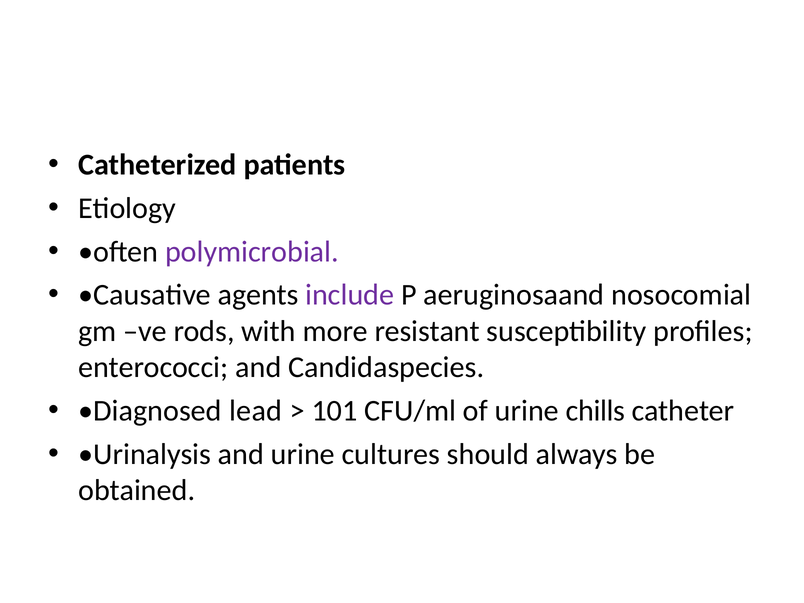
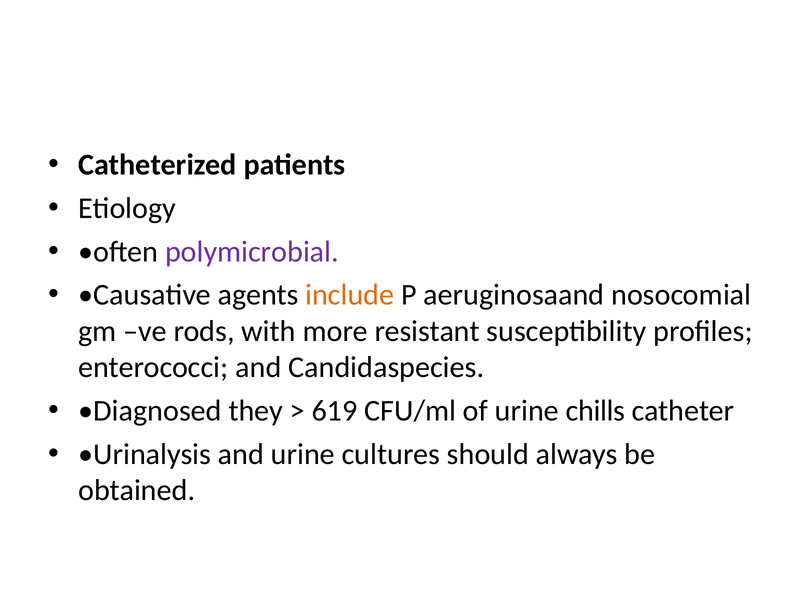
include colour: purple -> orange (350, 295)
lead: lead -> they (256, 411)
101: 101 -> 619 (334, 411)
